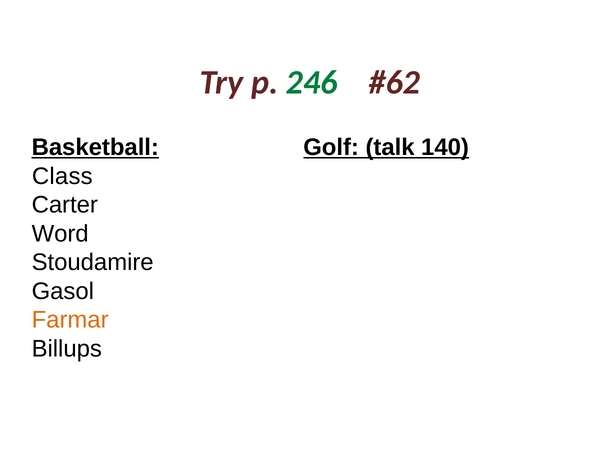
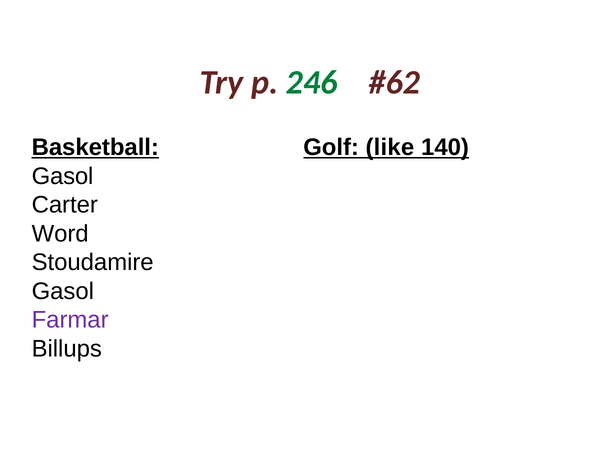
talk: talk -> like (390, 147)
Class: Class -> Gasol (63, 176)
Farmar colour: orange -> purple (70, 319)
